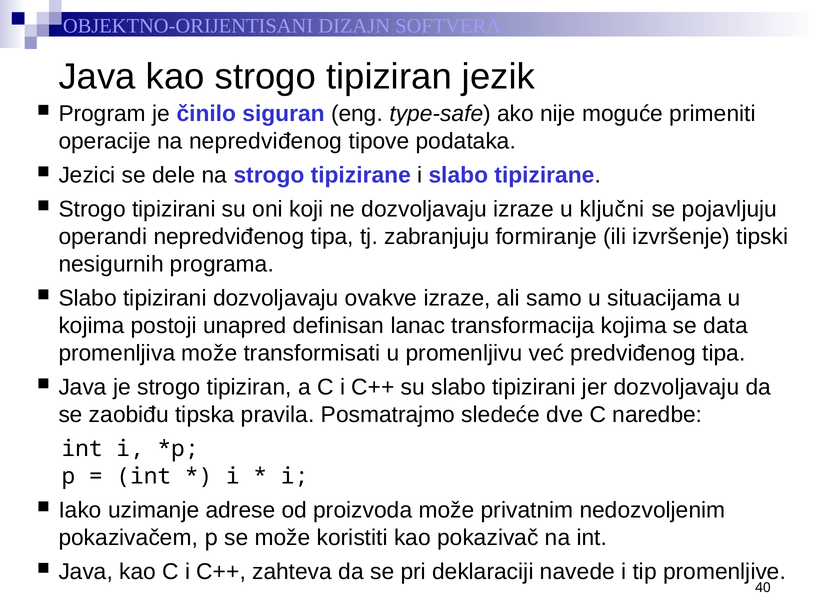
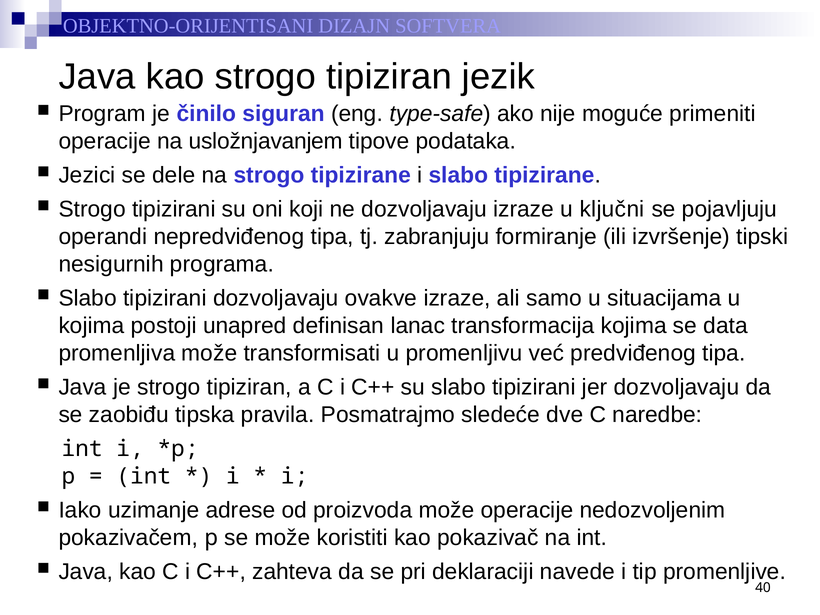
na nepredviđenog: nepredviđenog -> usložnjavanjem (266, 141)
može privatnim: privatnim -> operacije (527, 510)
